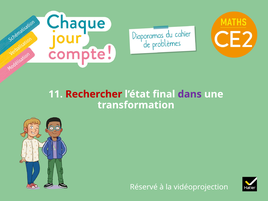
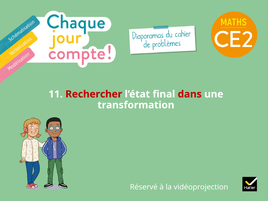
dans colour: purple -> red (190, 94)
